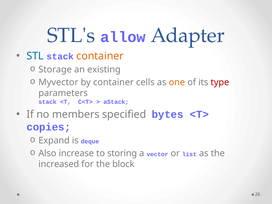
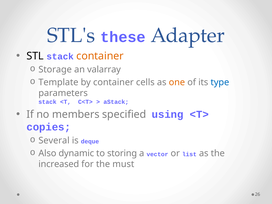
allow: allow -> these (123, 37)
STL colour: blue -> black (35, 56)
existing: existing -> valarray (104, 70)
Myvector: Myvector -> Template (58, 82)
type colour: red -> blue (220, 82)
bytes: bytes -> using (168, 114)
Expand: Expand -> Several (54, 141)
increase: increase -> dynamic (76, 153)
block: block -> must (123, 164)
